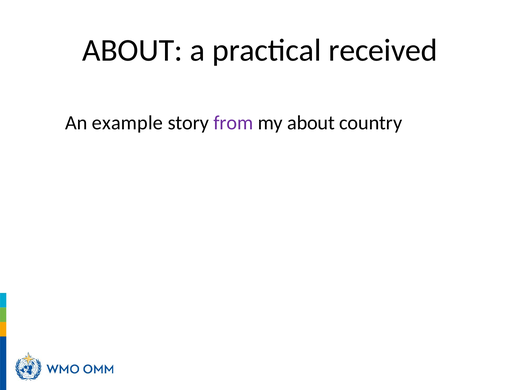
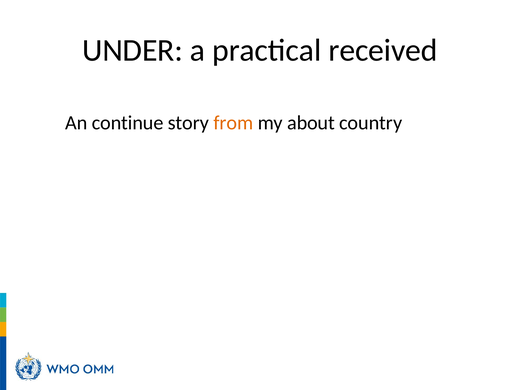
ABOUT: ABOUT -> UNDER (133, 50)
example: example -> continue (128, 123)
from colour: purple -> orange (233, 123)
